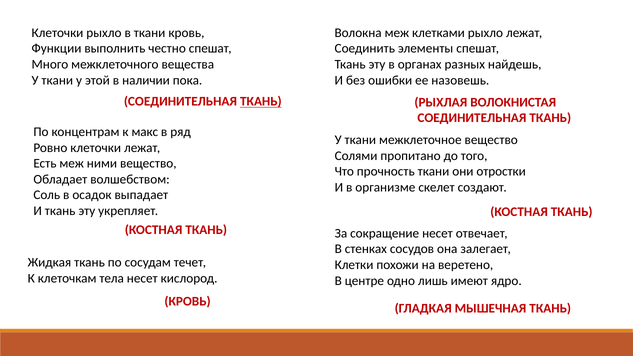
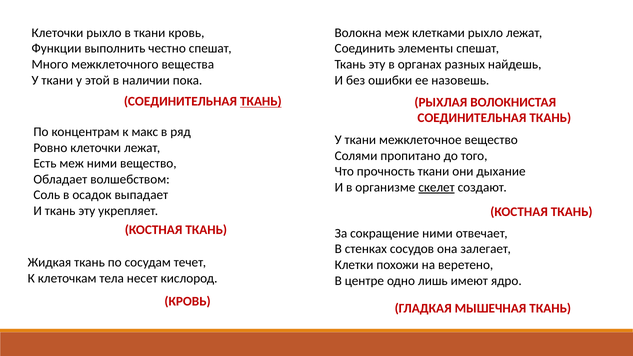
отростки: отростки -> дыхание (501, 172)
скелет underline: none -> present (437, 187)
сокращение несет: несет -> ними (437, 233)
